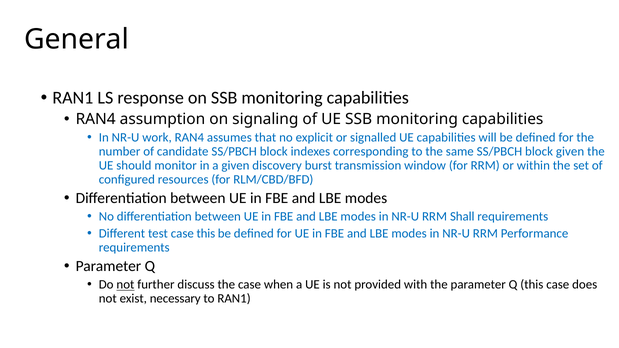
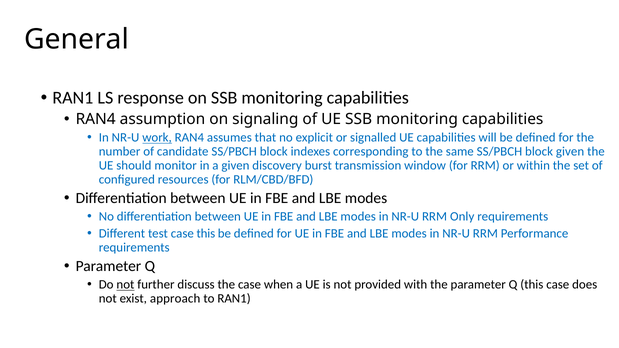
work underline: none -> present (157, 138)
Shall: Shall -> Only (462, 217)
necessary: necessary -> approach (175, 299)
